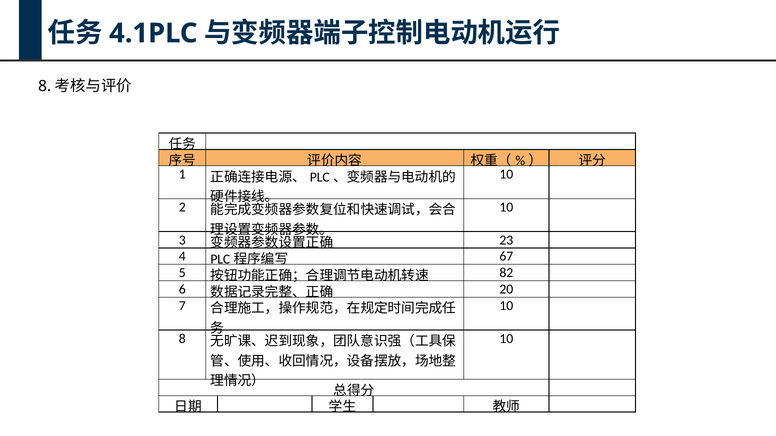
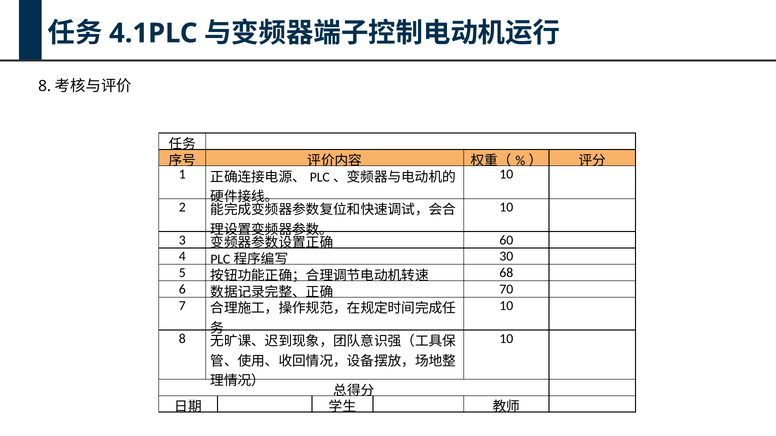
23: 23 -> 60 (506, 240)
67: 67 -> 30 (506, 257)
82: 82 -> 68 (506, 273)
20: 20 -> 70 (506, 290)
